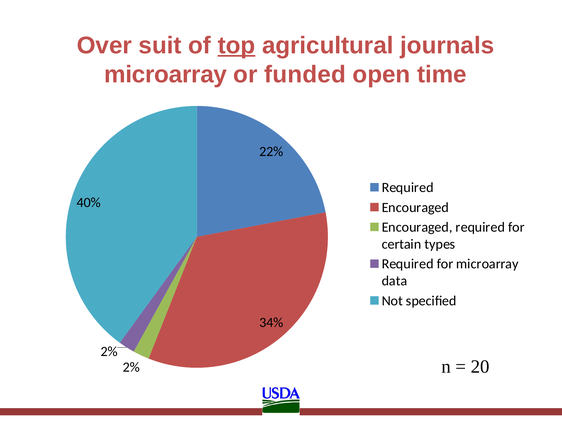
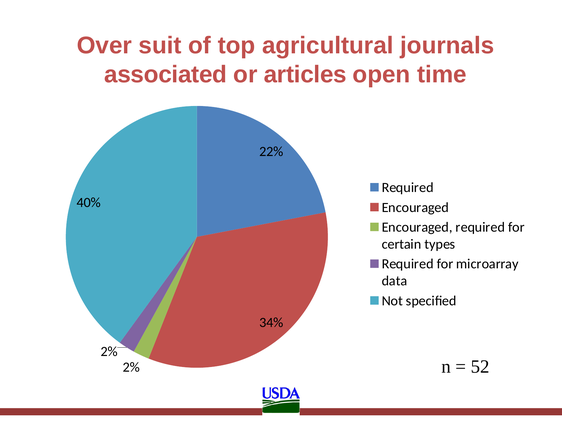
top underline: present -> none (237, 46)
microarray: microarray -> associated (166, 75)
funded: funded -> articles (305, 75)
20: 20 -> 52 (480, 367)
